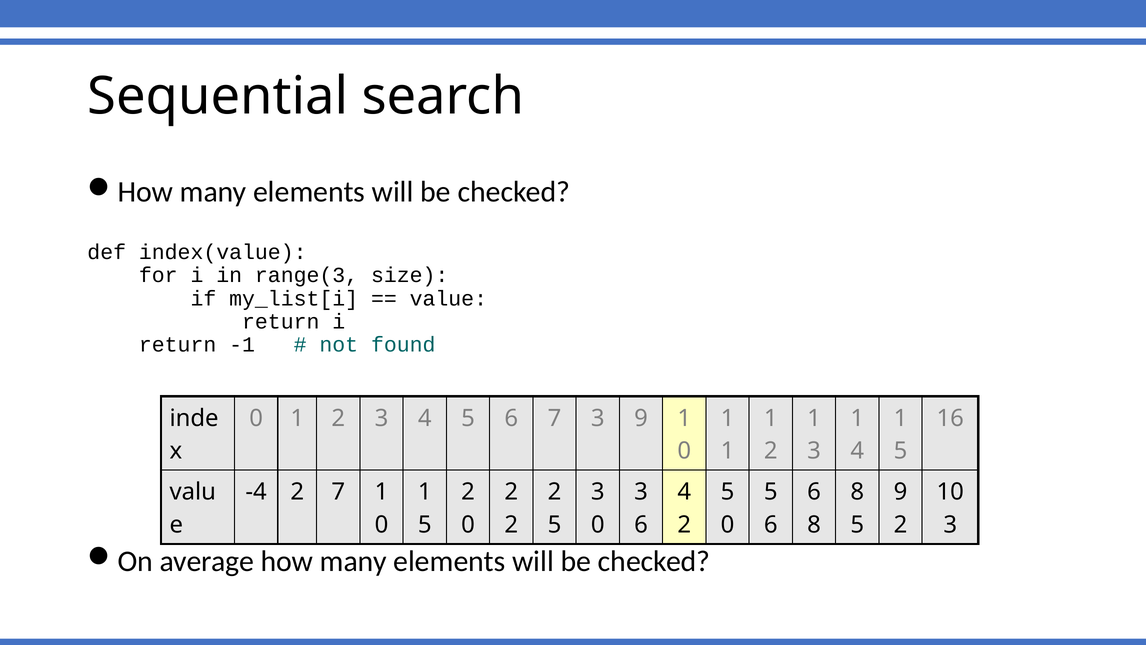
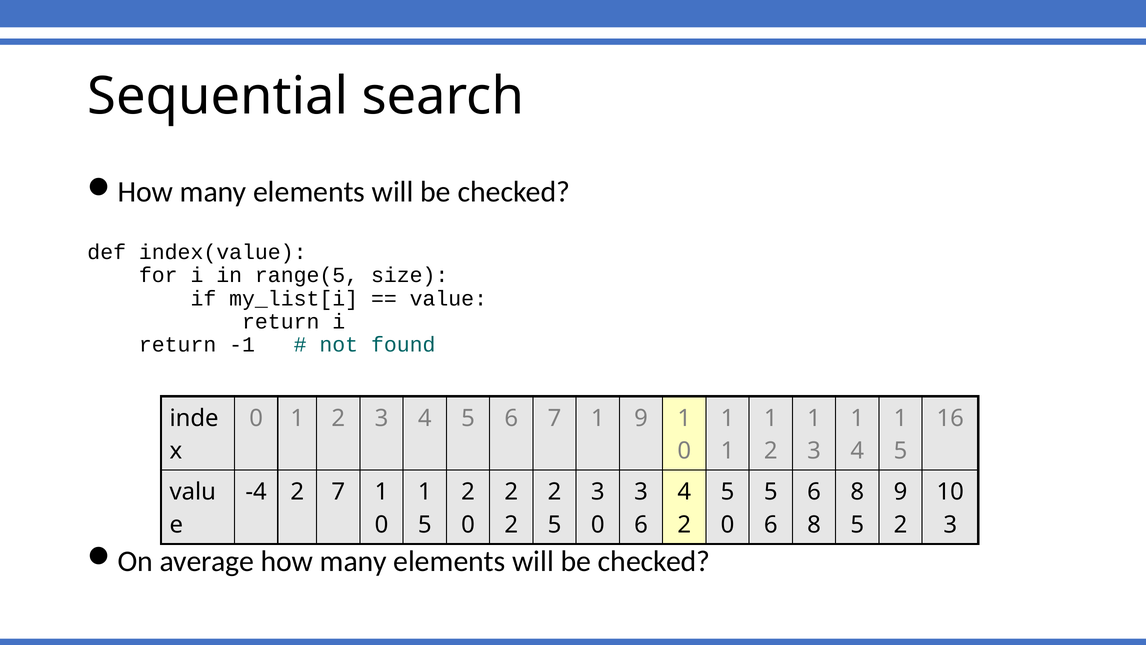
range(3: range(3 -> range(5 (307, 275)
6 7 3: 3 -> 1 (598, 418)
